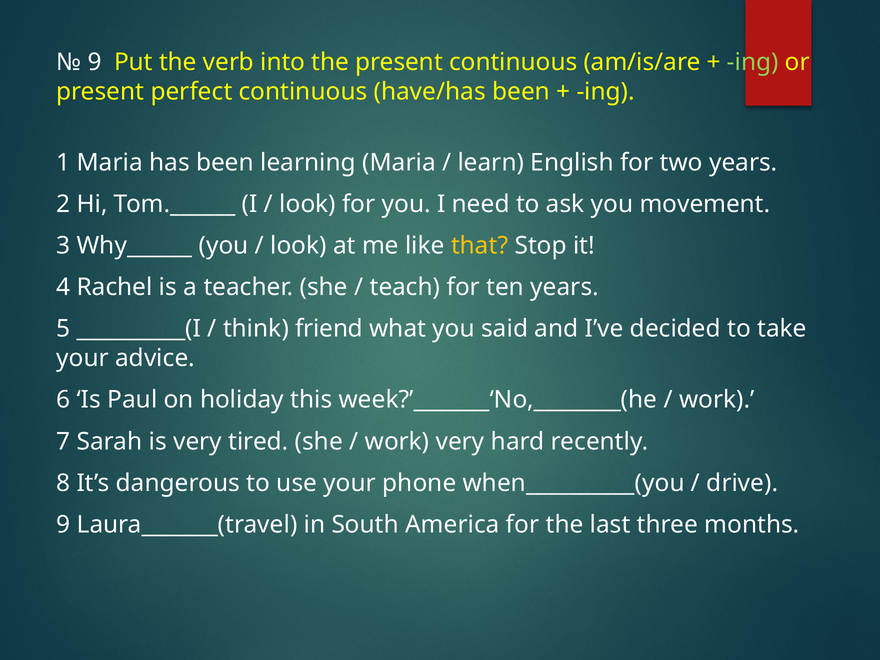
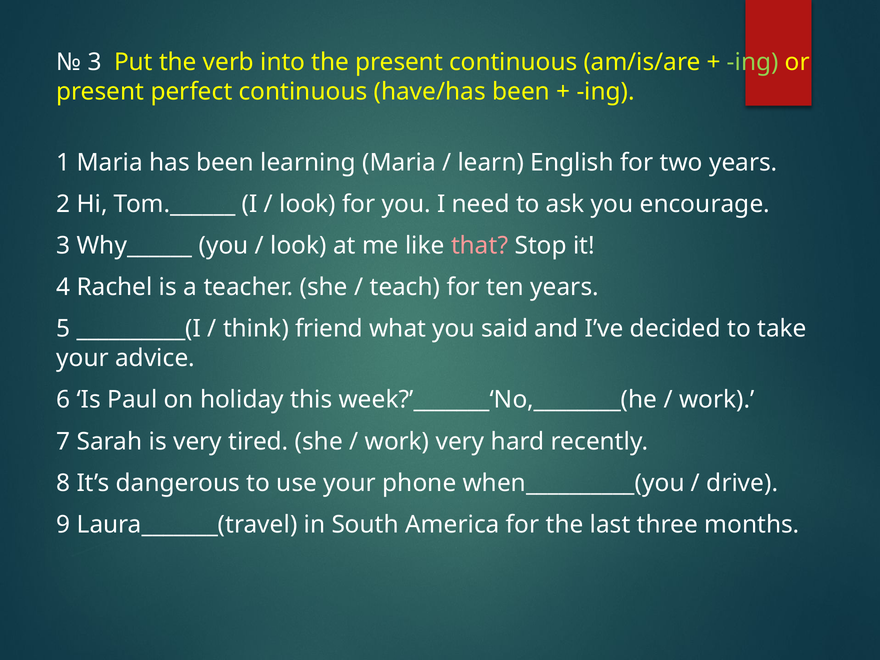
9: 9 -> 3 (95, 62)
movement: movement -> encourage (705, 204)
that colour: yellow -> pink (480, 246)
